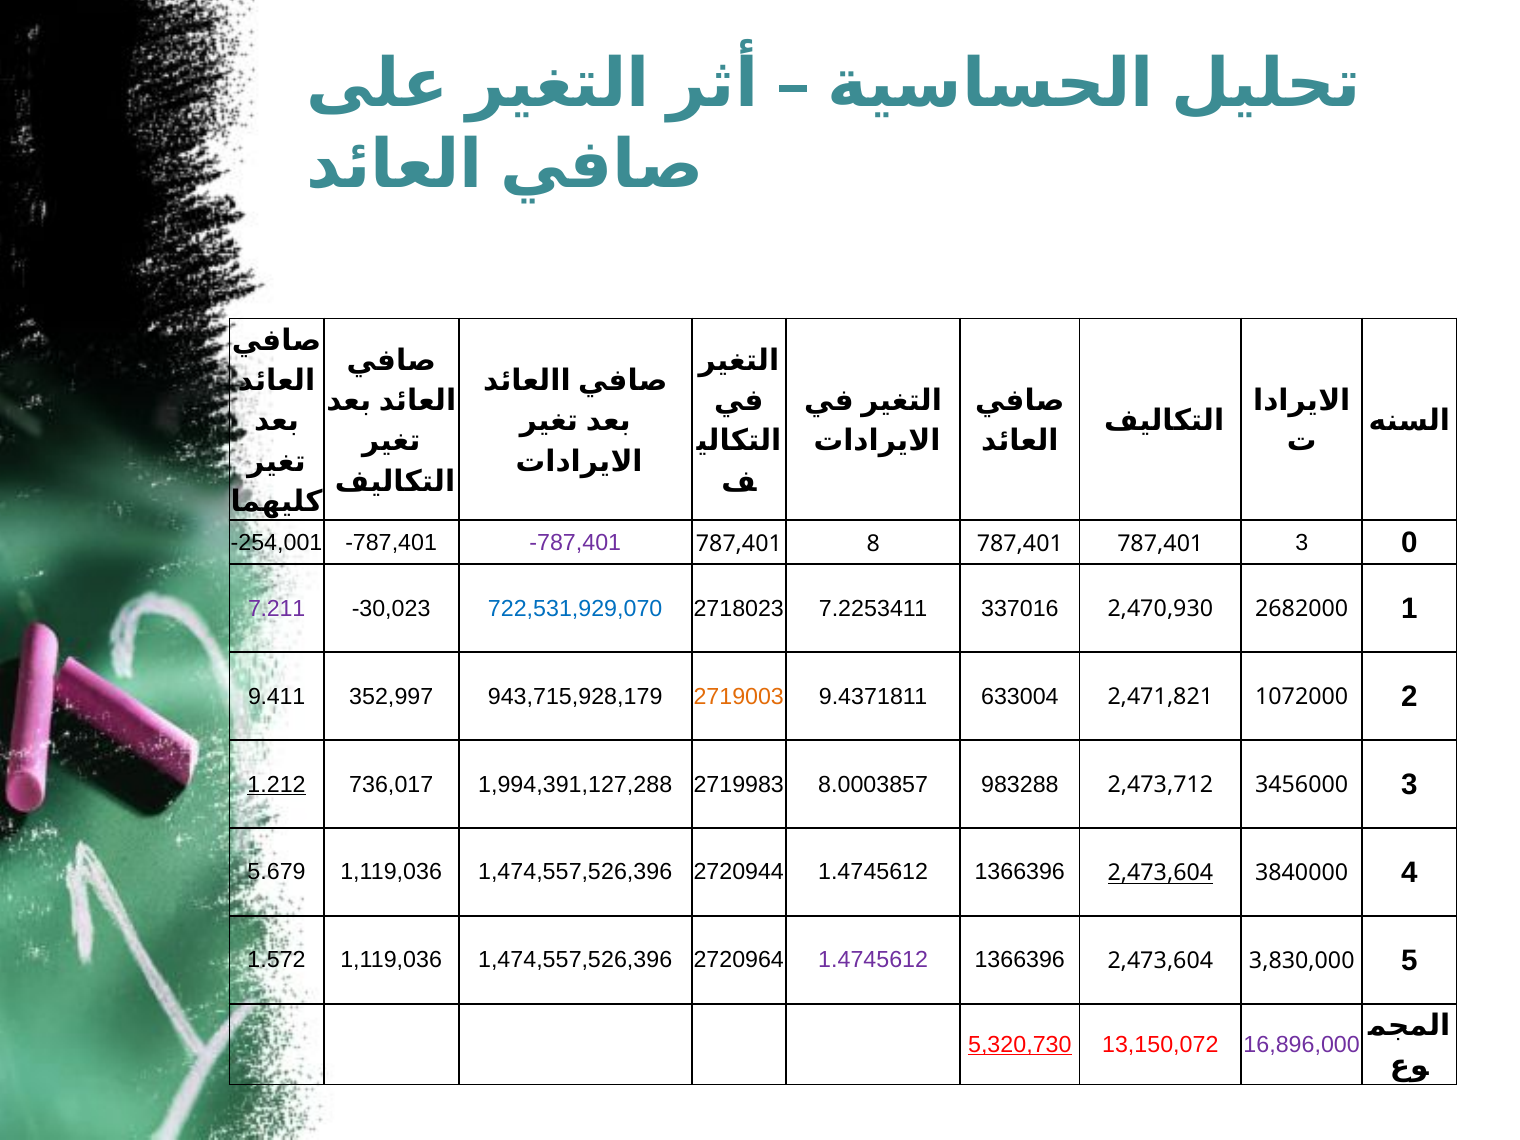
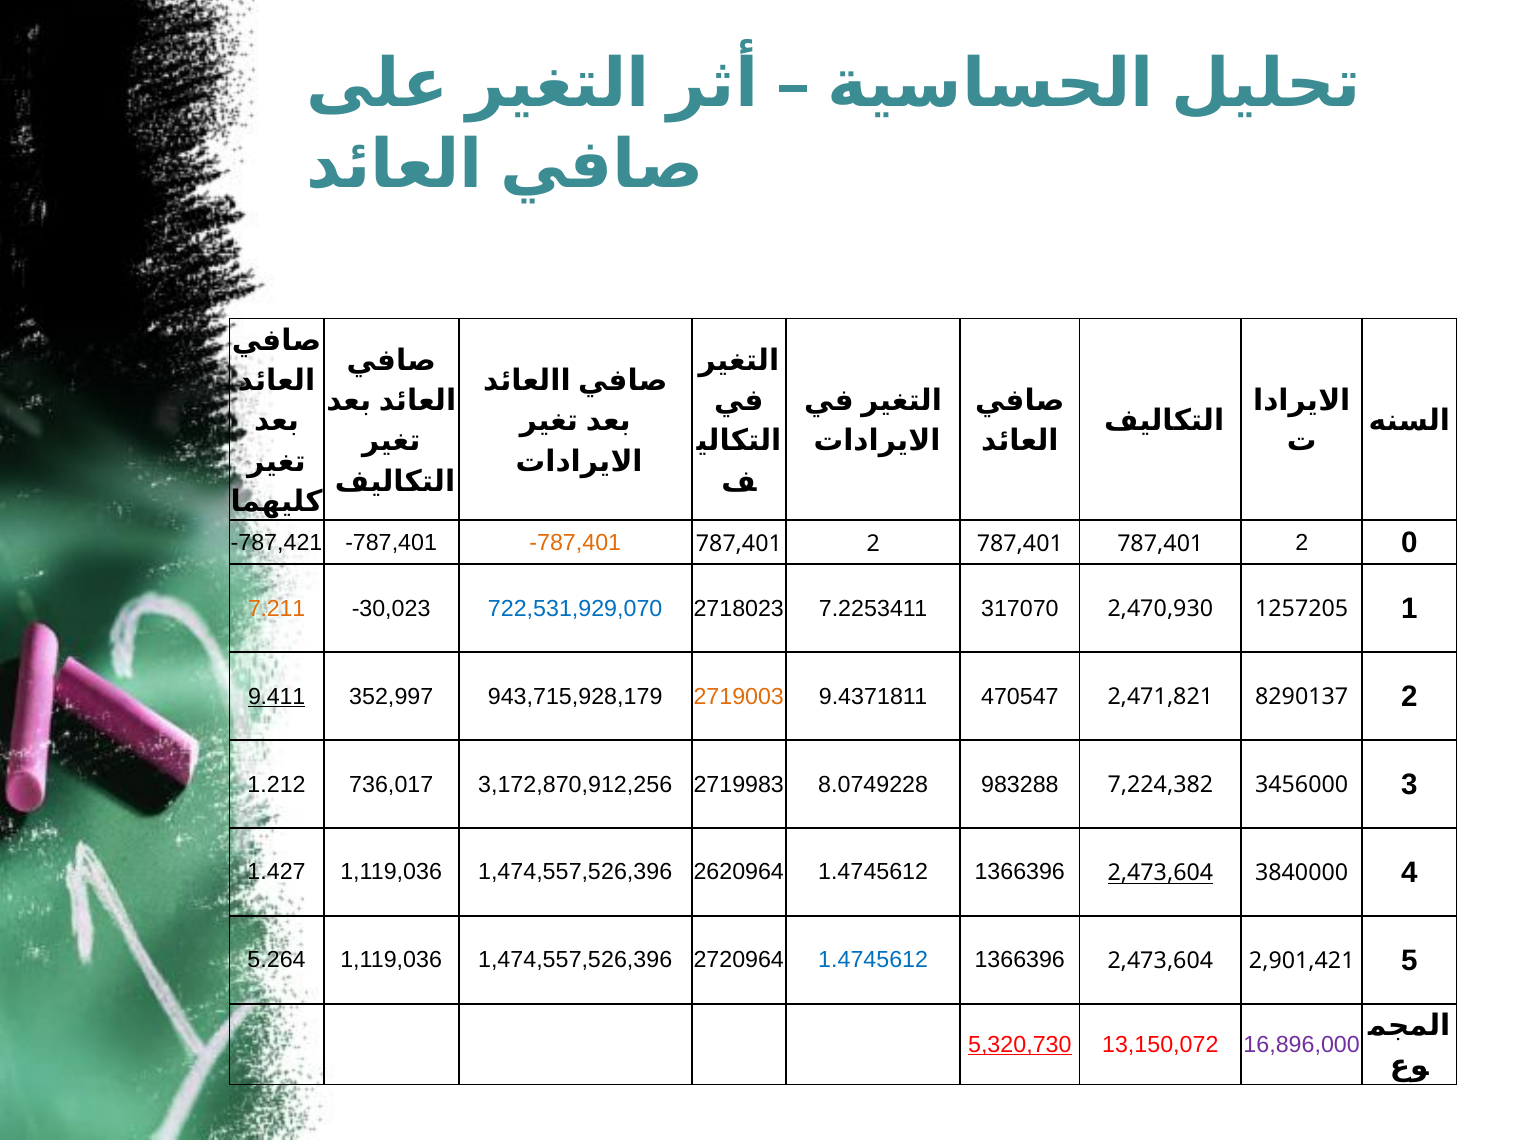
-254,001: -254,001 -> -787,421 (276, 542)
-787,401 colour: purple -> orange (575, 542)
8: 8 -> 2 (873, 543)
787,401 787,401 3: 3 -> 2 (1302, 542)
7.211 colour: purple -> orange (277, 608)
337016: 337016 -> 317070 (1020, 608)
2682000: 2682000 -> 1257205 (1302, 609)
9.411 underline: none -> present (277, 696)
633004: 633004 -> 470547 (1020, 696)
1072000: 1072000 -> 8290137 (1302, 697)
1.212 underline: present -> none (277, 784)
1,994,391,127,288: 1,994,391,127,288 -> 3,172,870,912,256 (575, 784)
8.0003857: 8.0003857 -> 8.0749228 (873, 784)
2,473,712: 2,473,712 -> 7,224,382 (1160, 785)
5.679: 5.679 -> 1.427 (277, 872)
2720944: 2720944 -> 2620964 (739, 872)
1.572: 1.572 -> 5.264 (277, 960)
1.4745612 colour: purple -> blue (873, 960)
3,830,000: 3,830,000 -> 2,901,421 (1302, 961)
